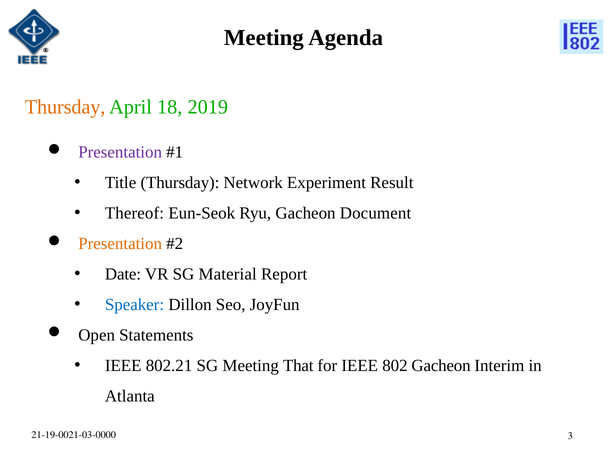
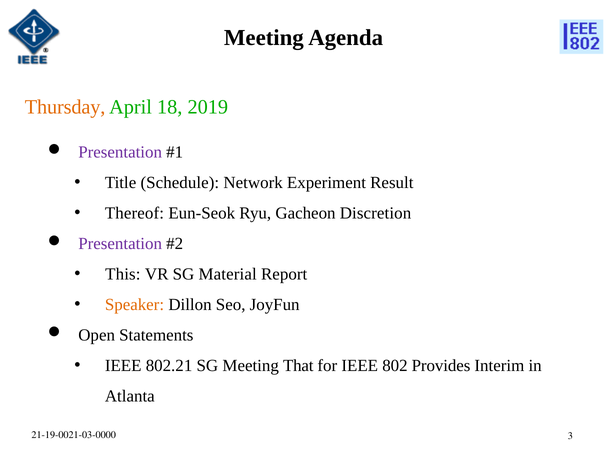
Title Thursday: Thursday -> Schedule (180, 183)
Document: Document -> Discretion (376, 213)
Presentation colour: orange -> purple (120, 244)
Date: Date -> This (123, 274)
Speaker colour: blue -> orange (134, 304)
802 Gacheon: Gacheon -> Provides (441, 365)
